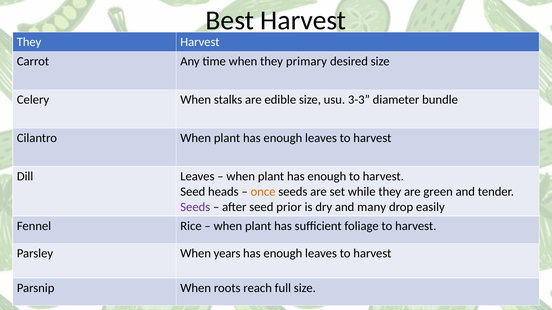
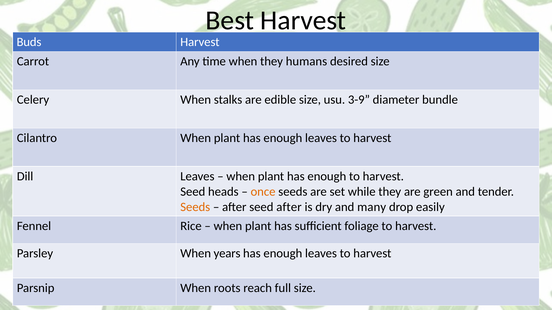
They: They -> Buds (29, 42)
primary: primary -> humans (306, 62)
3-3: 3-3 -> 3-9 (359, 100)
Seeds colour: purple -> orange (195, 207)
seed prior: prior -> after (289, 207)
